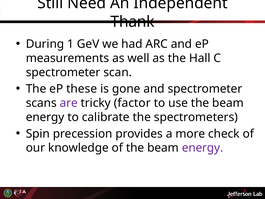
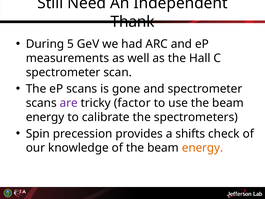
1: 1 -> 5 (71, 44)
eP these: these -> scans (82, 89)
more: more -> shifts (190, 134)
energy colour: purple -> orange (203, 148)
